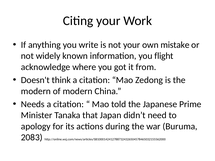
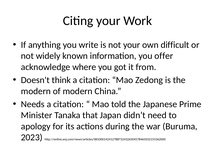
mistake: mistake -> difficult (175, 45)
flight: flight -> offer (164, 56)
2083: 2083 -> 2023 (32, 138)
